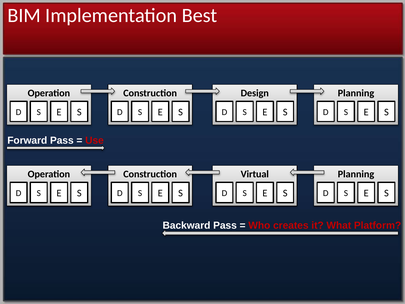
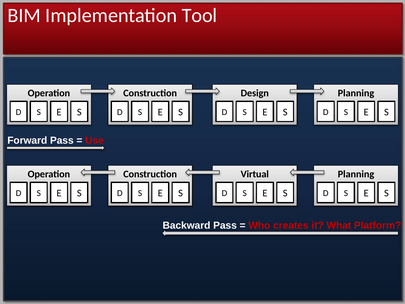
Best: Best -> Tool (200, 16)
